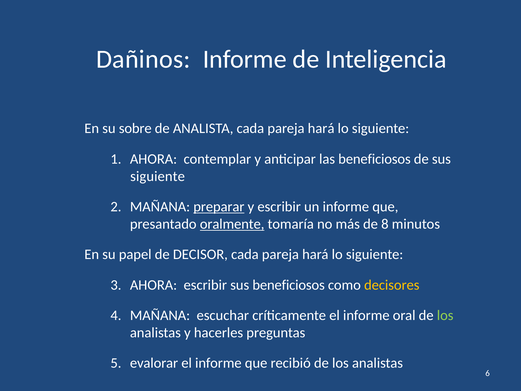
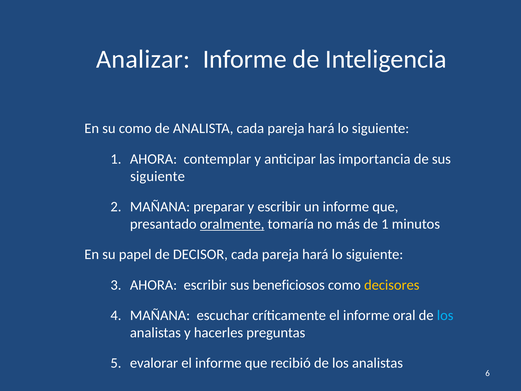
Dañinos: Dañinos -> Analizar (143, 59)
su sobre: sobre -> como (135, 128)
las beneficiosos: beneficiosos -> importancia (374, 159)
preparar underline: present -> none (219, 207)
de 8: 8 -> 1 (385, 224)
los colour: light green -> light blue (445, 315)
